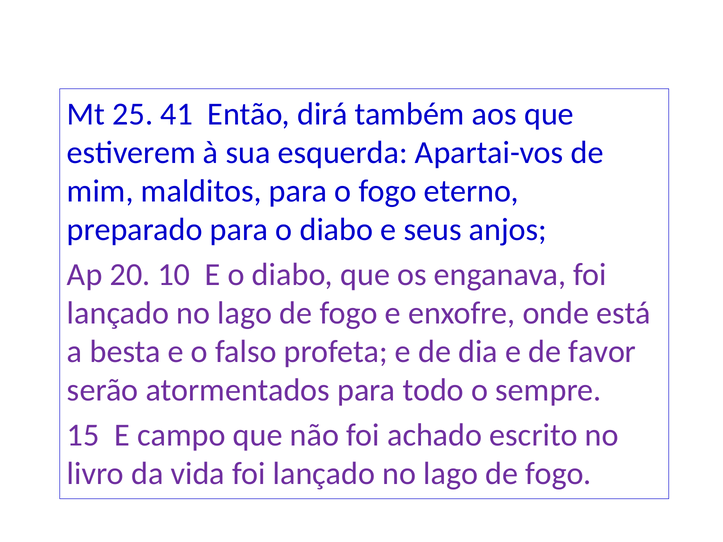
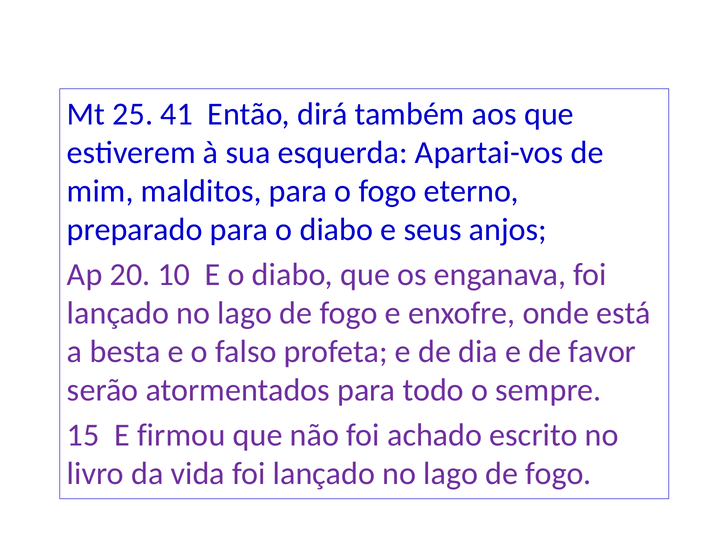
campo: campo -> firmou (181, 435)
